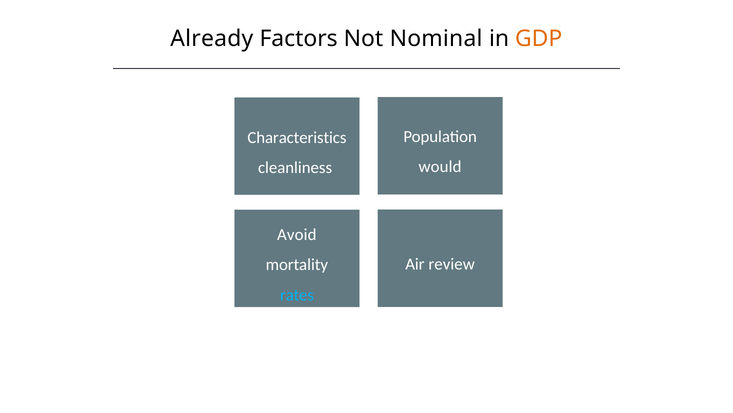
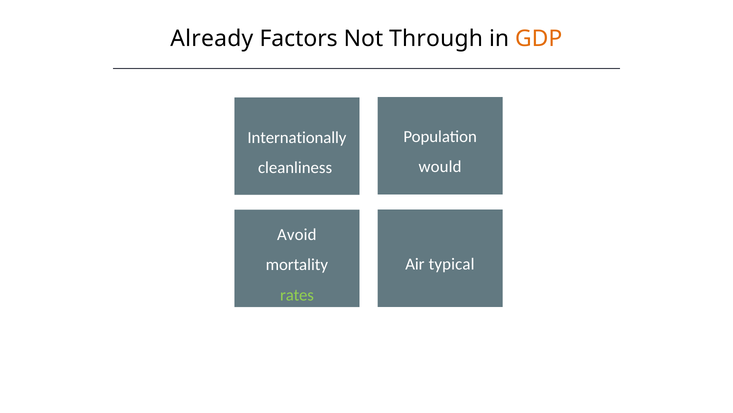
Nominal: Nominal -> Through (436, 38)
Characteristics: Characteristics -> Internationally (297, 137)
review: review -> typical (452, 264)
rates colour: light blue -> light green (297, 295)
